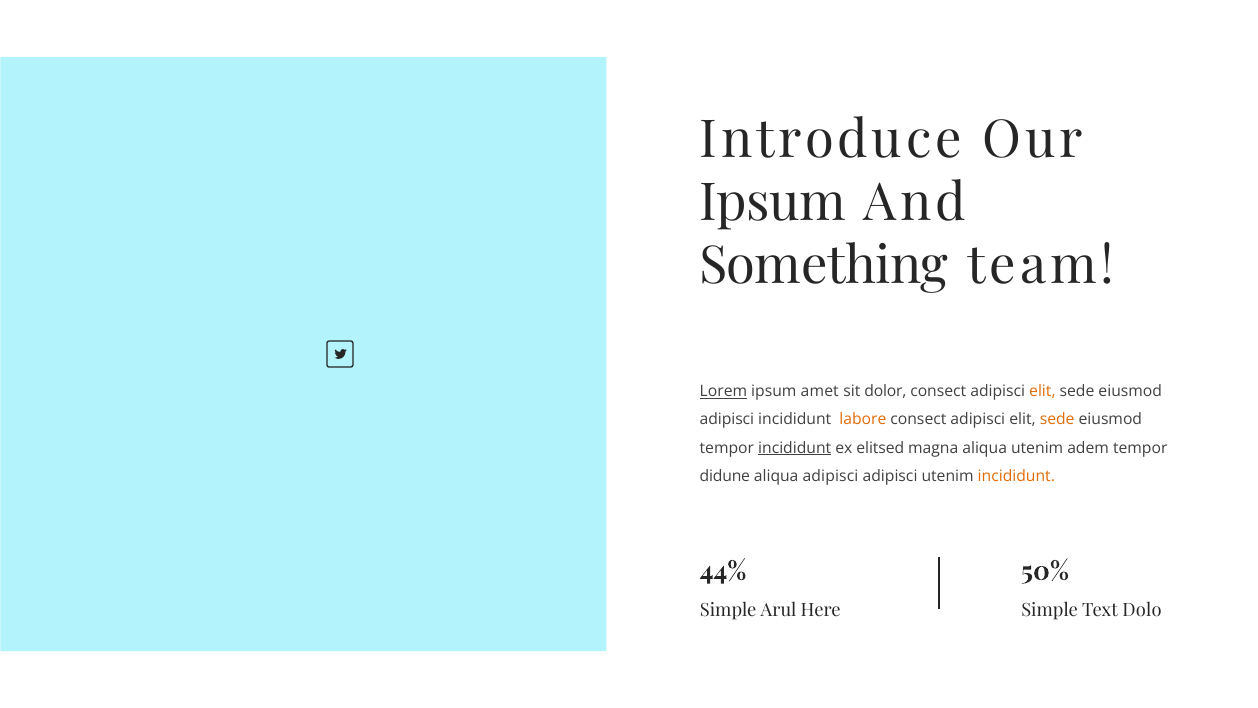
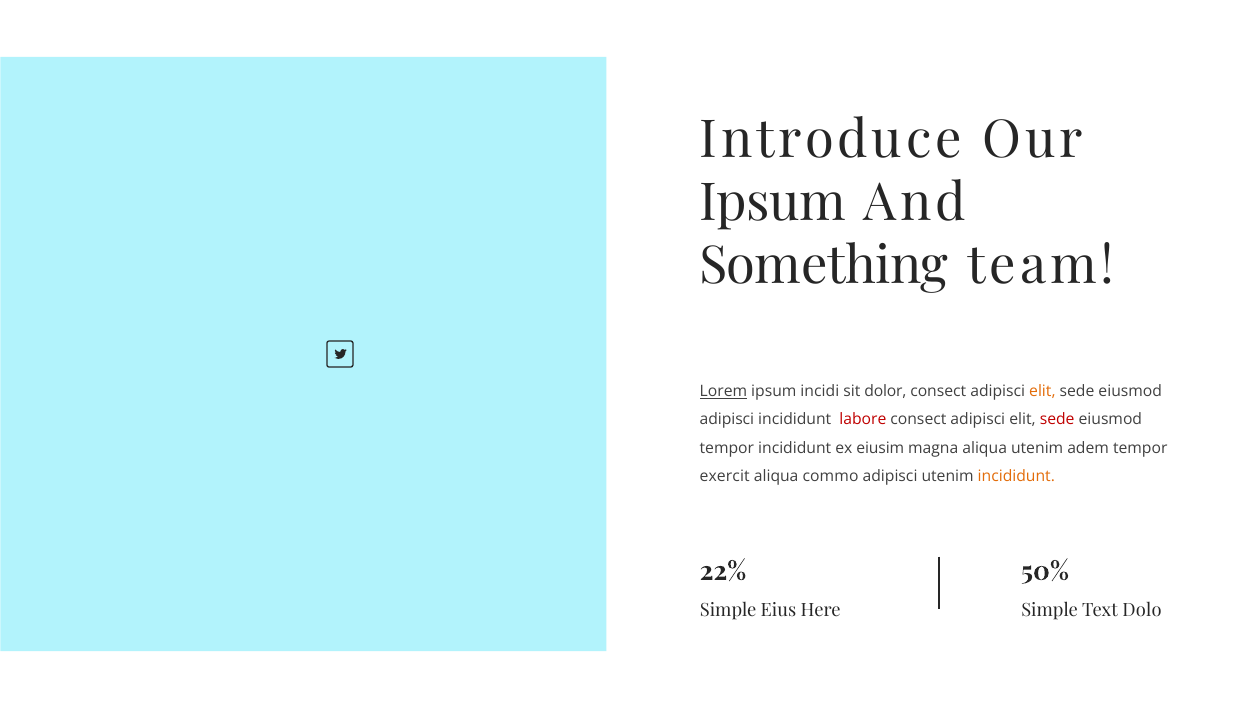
amet: amet -> incidi (820, 391)
labore colour: orange -> red (863, 419)
sede colour: orange -> red (1057, 419)
incididunt underline: present -> none (795, 448)
elitsed: elitsed -> eiusim (880, 448)
didune: didune -> exercit (725, 476)
aliqua adipisci: adipisci -> commo (831, 476)
44%: 44% -> 22% (723, 571)
Arul: Arul -> Eius (779, 610)
